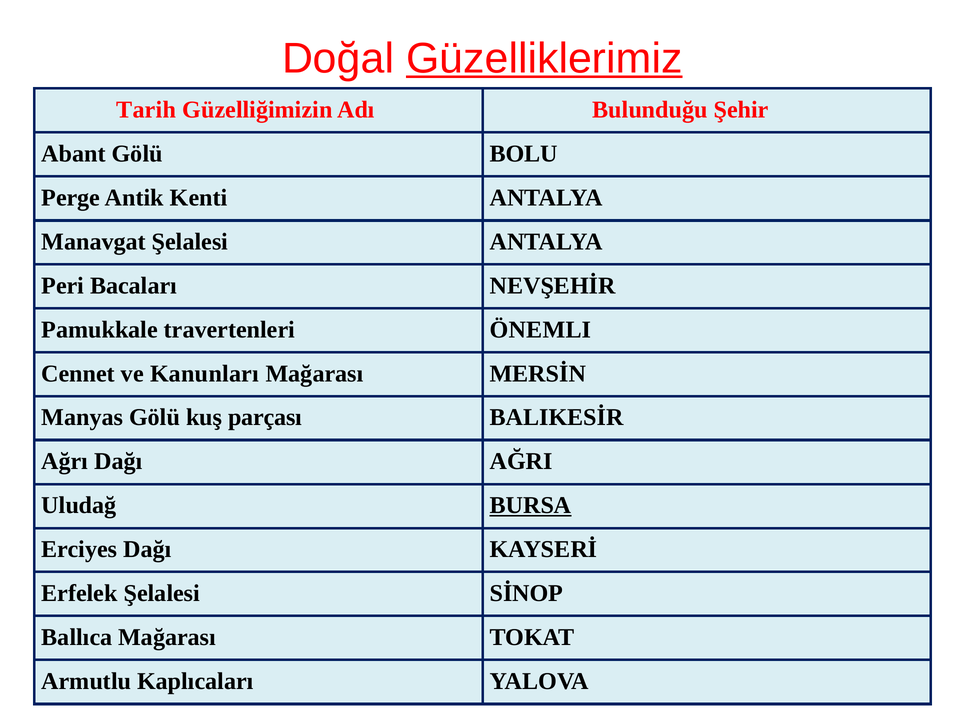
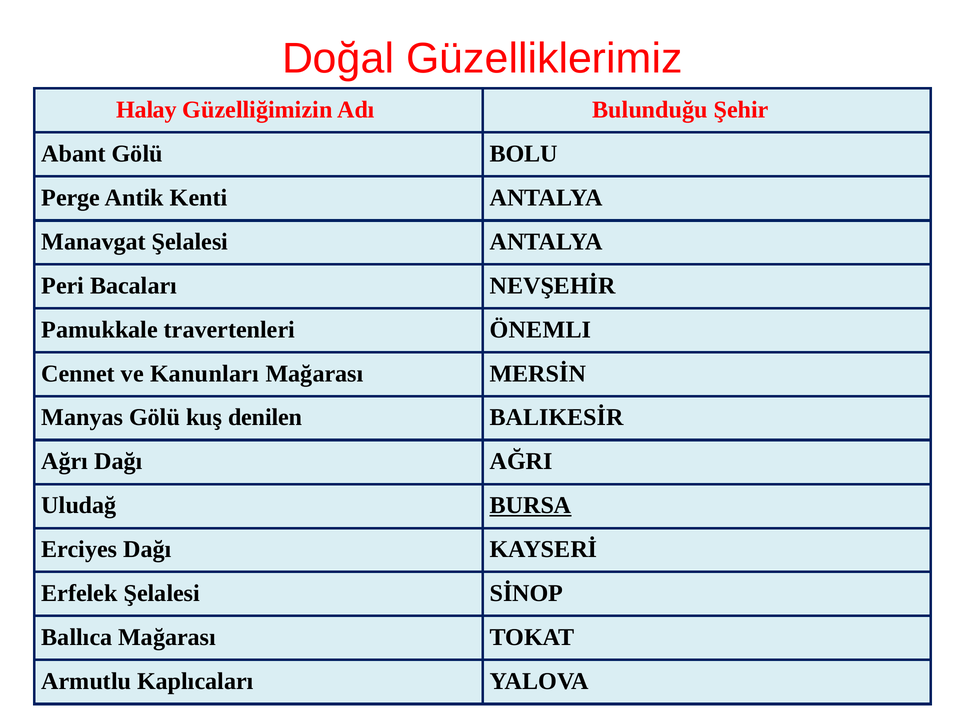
Güzelliklerimiz underline: present -> none (544, 58)
Tarih: Tarih -> Halay (147, 110)
parçası: parçası -> denilen (265, 417)
